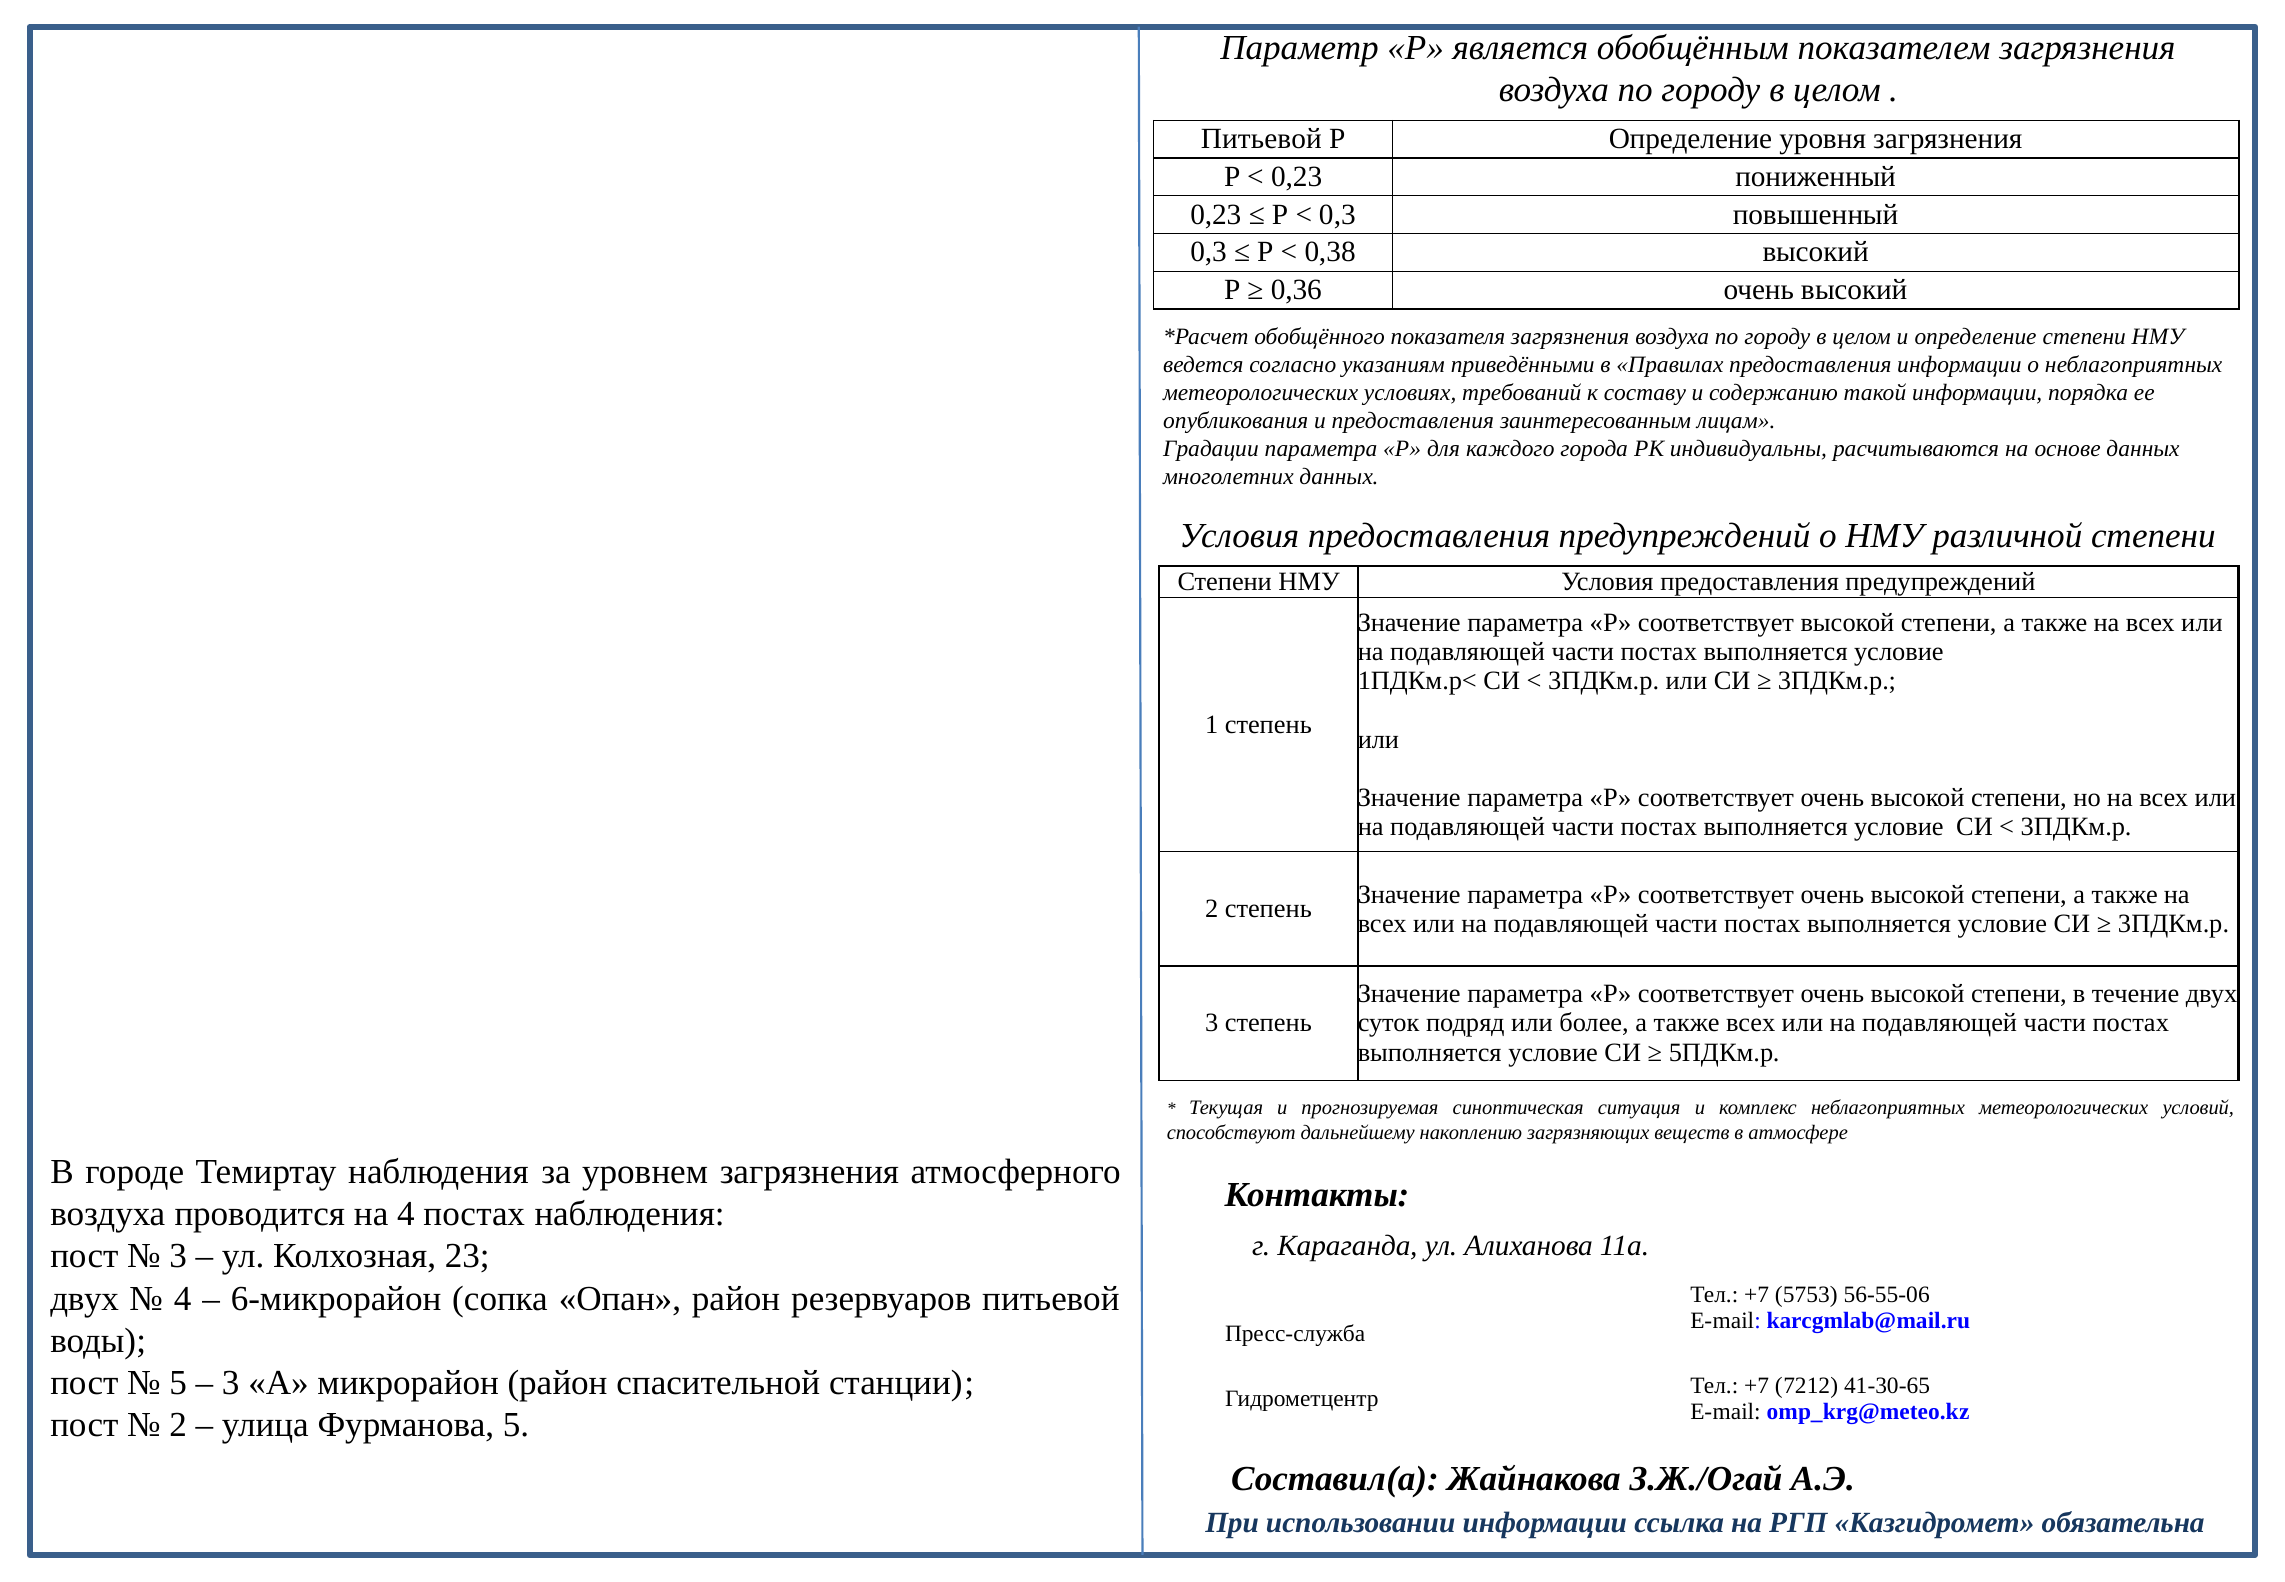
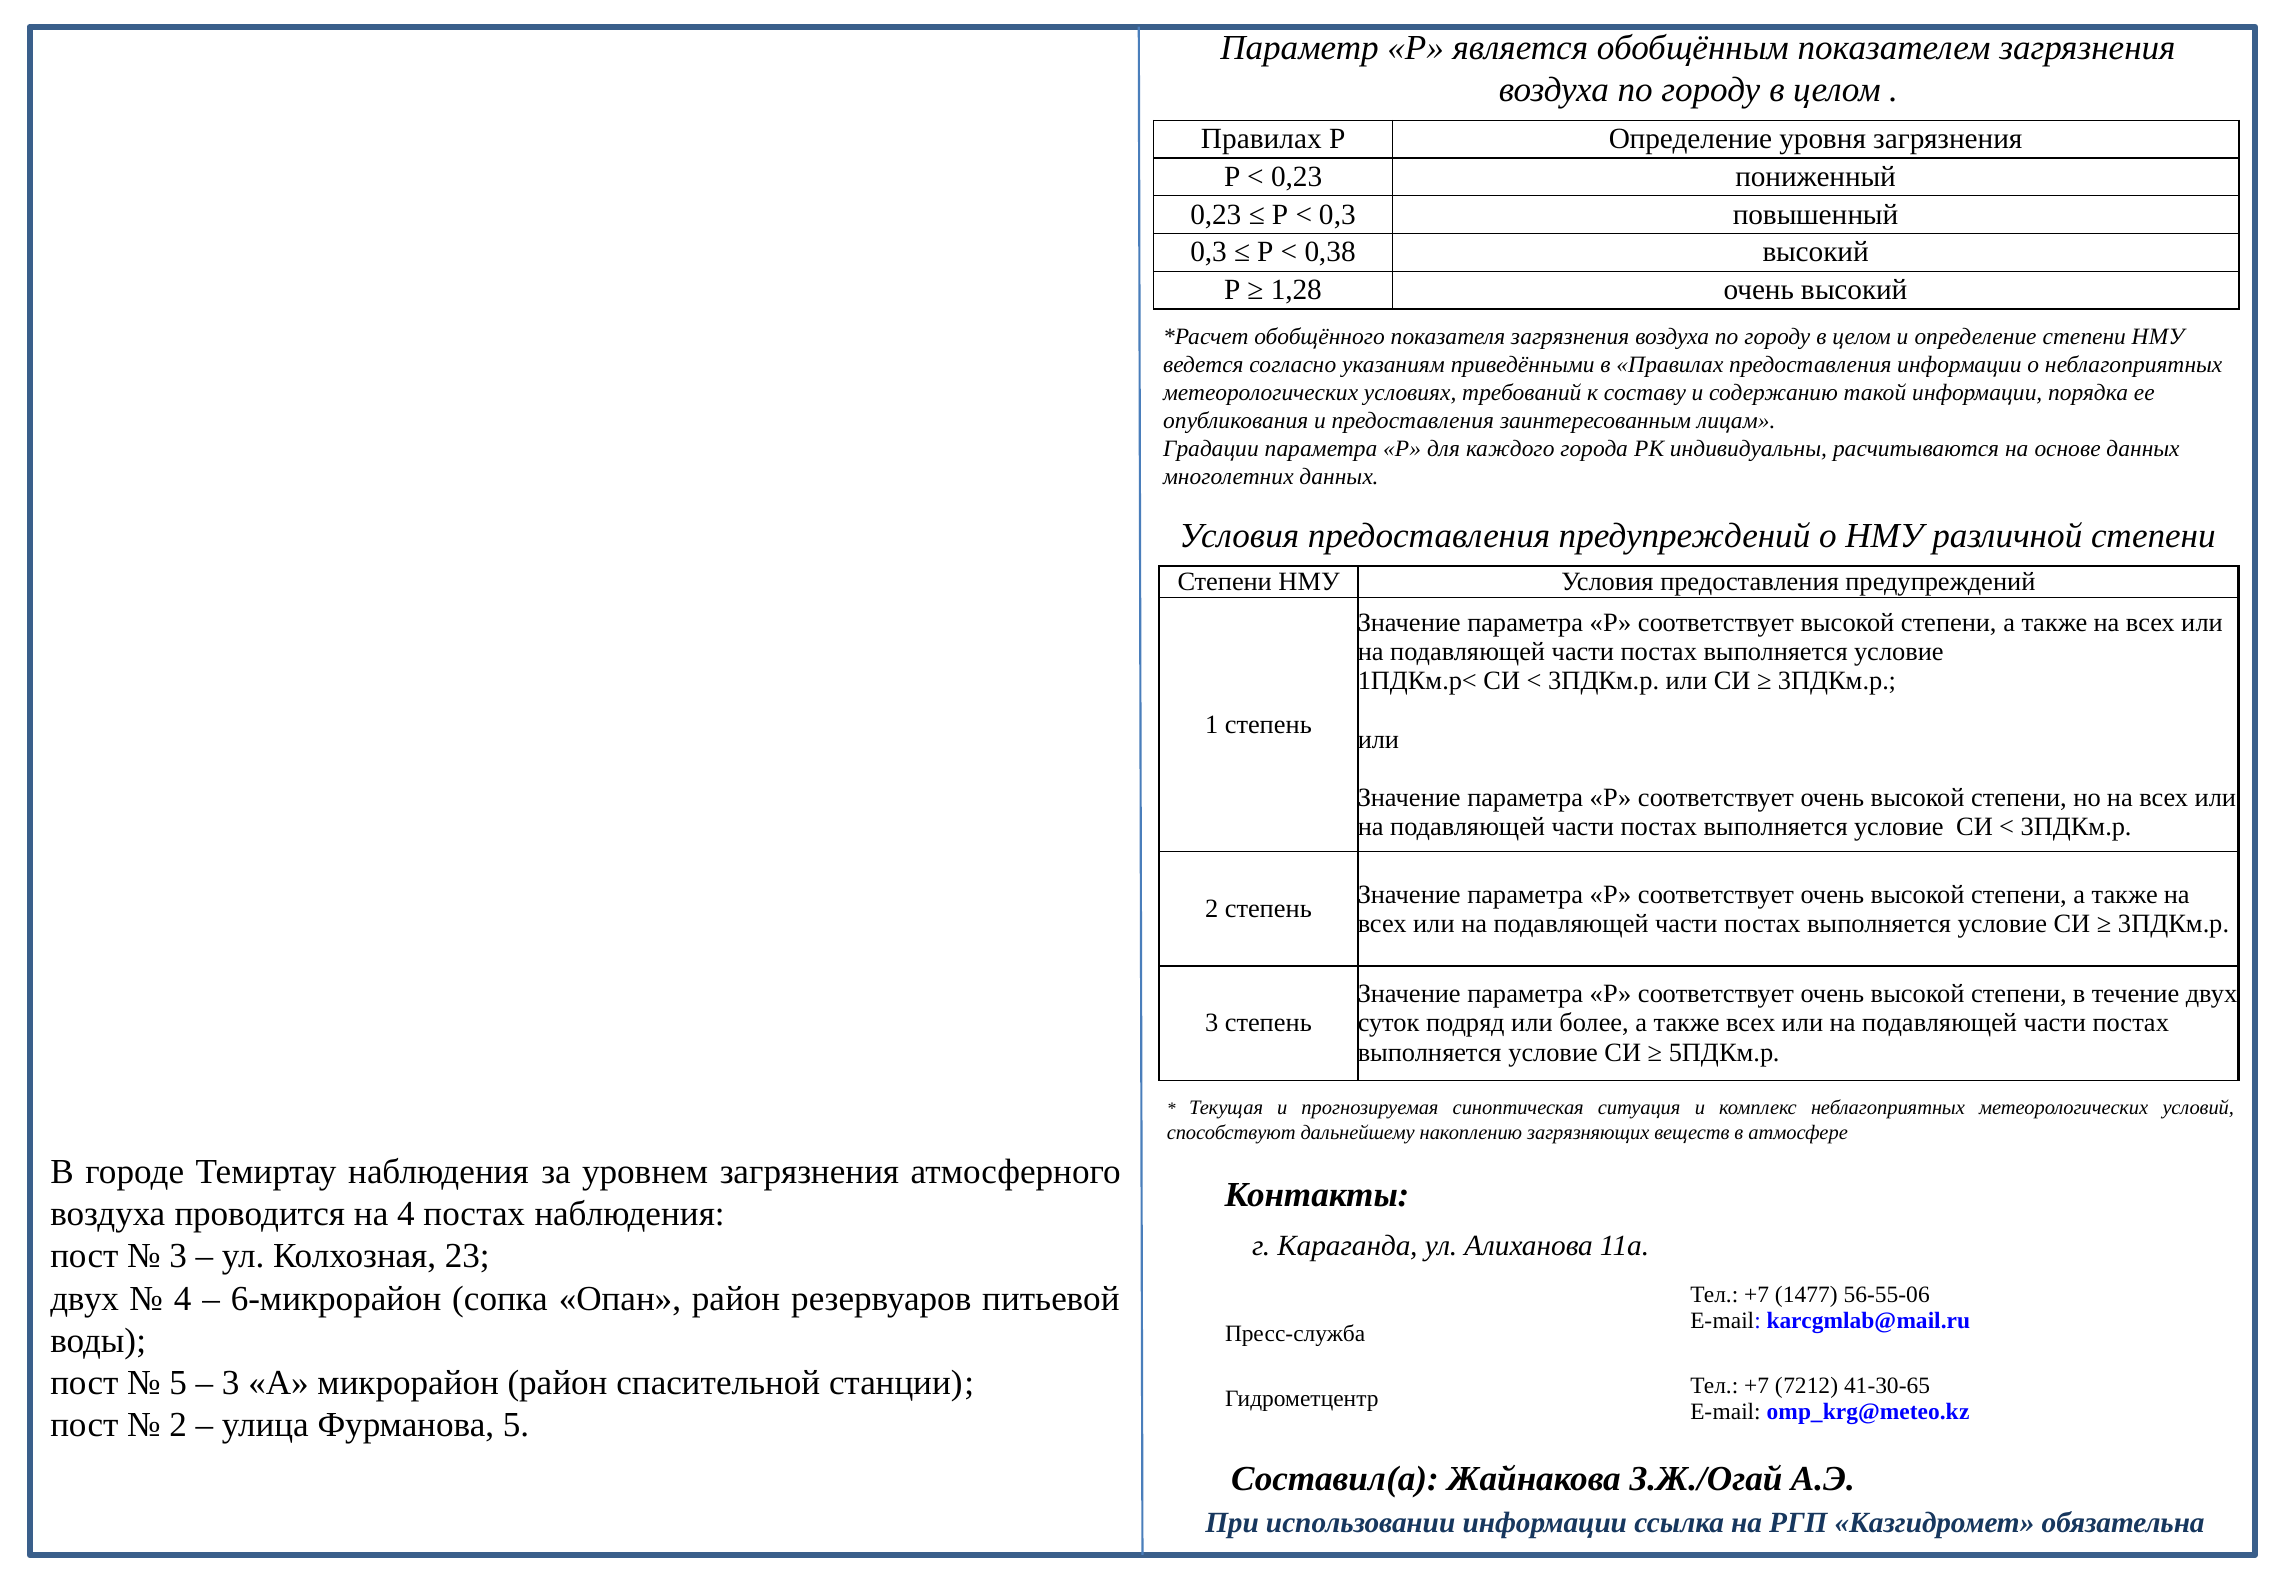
Питьевой: Питьевой -> Правилах (1261, 139)
0,36: 0,36 -> 1,28 (1296, 290)
5753: 5753 -> 1477 (1806, 1295)
